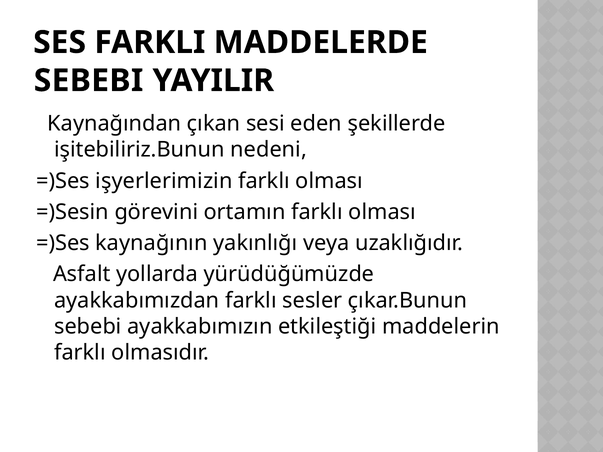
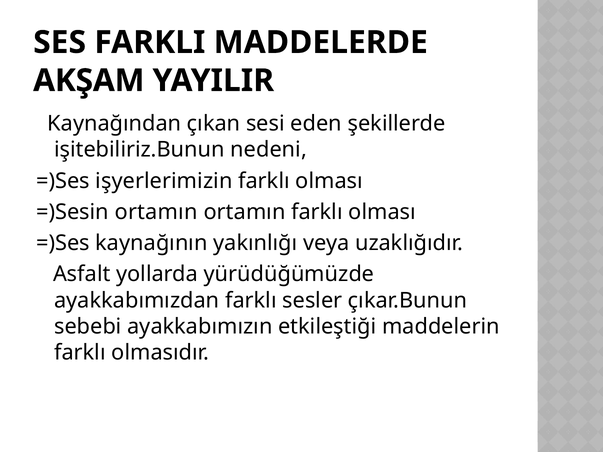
SEBEBI: SEBEBI -> AKŞAM (89, 81)
=)Sesin görevini: görevini -> ortamın (156, 212)
